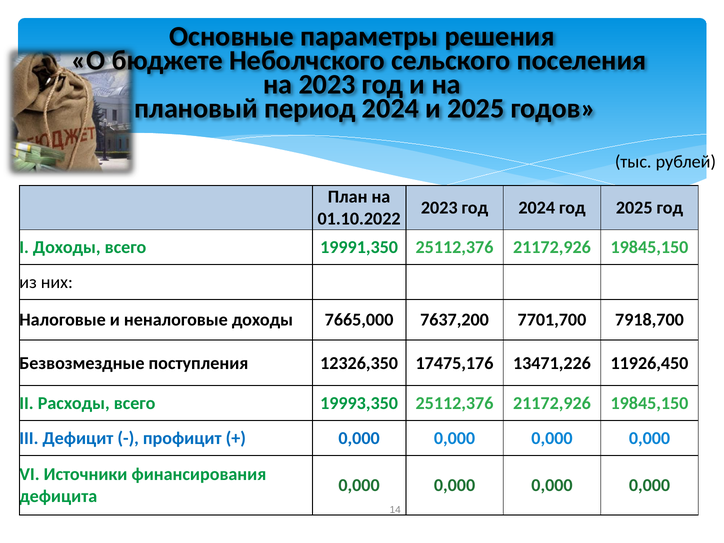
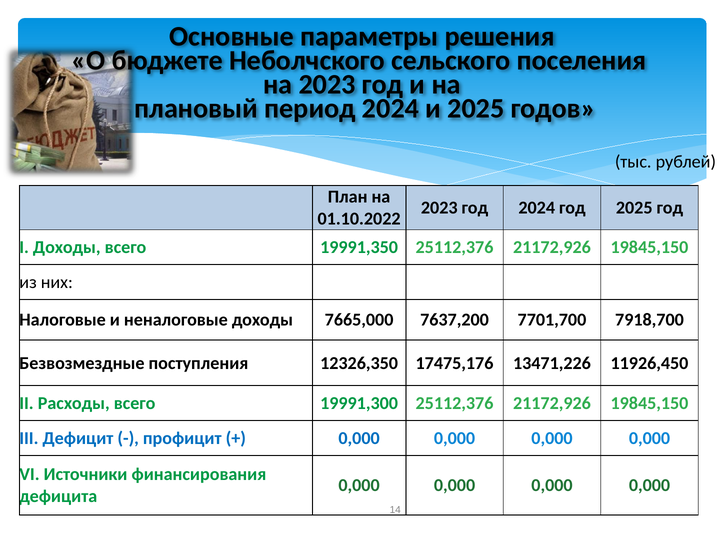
19993,350: 19993,350 -> 19991,300 (359, 403)
